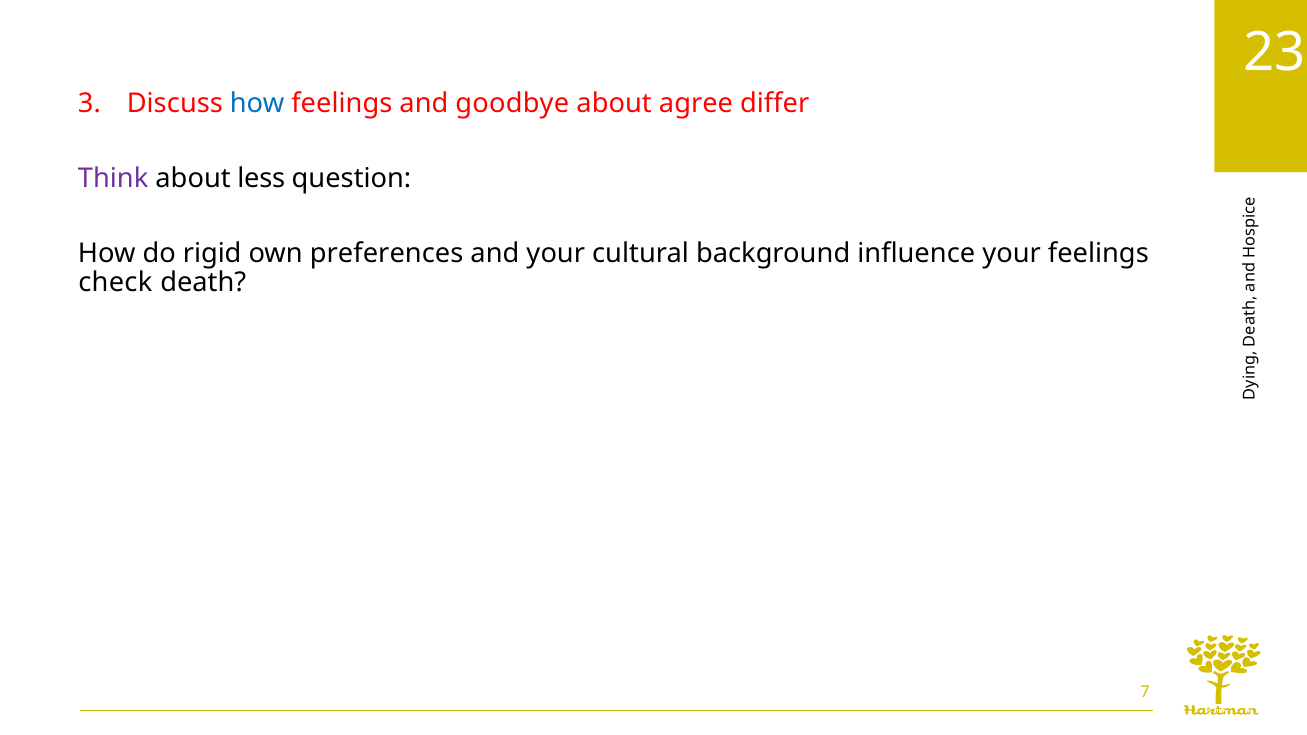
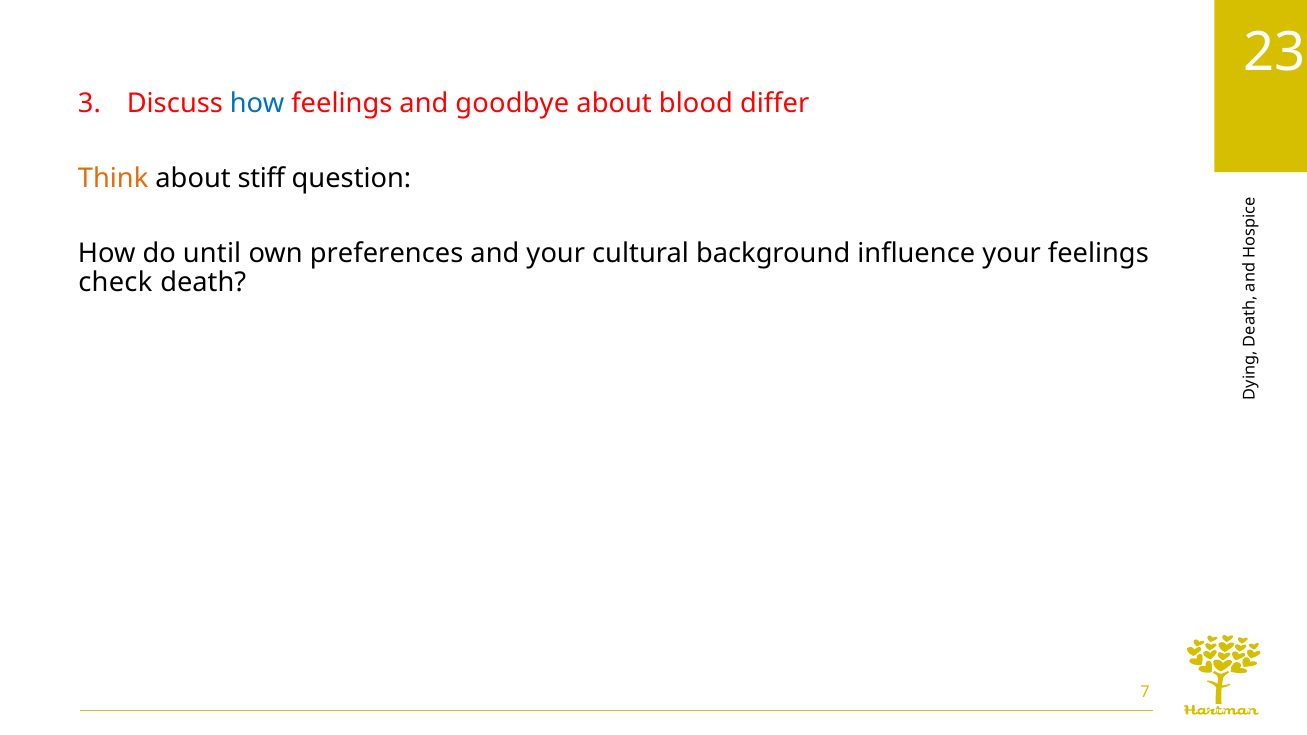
agree: agree -> blood (696, 103)
Think colour: purple -> orange (113, 178)
less: less -> stiff (261, 178)
rigid: rigid -> until (212, 253)
